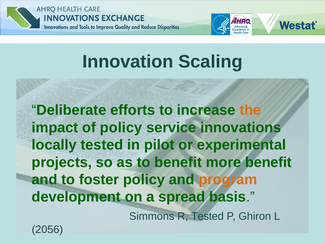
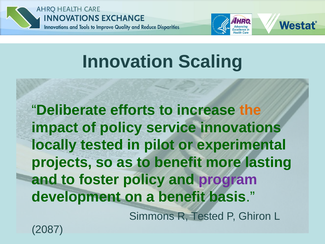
more benefit: benefit -> lasting (268, 162)
program colour: orange -> purple (228, 179)
a spread: spread -> benefit (182, 197)
2056: 2056 -> 2087 (47, 229)
